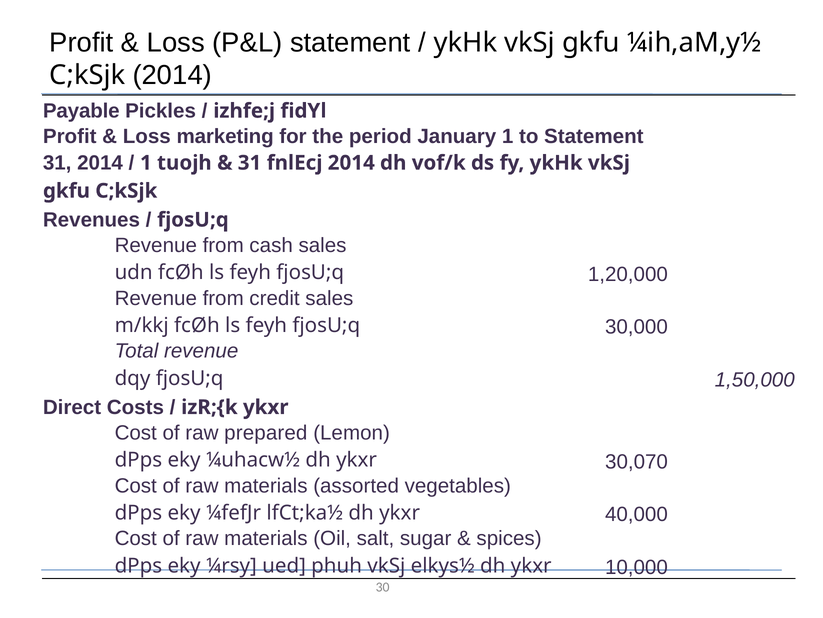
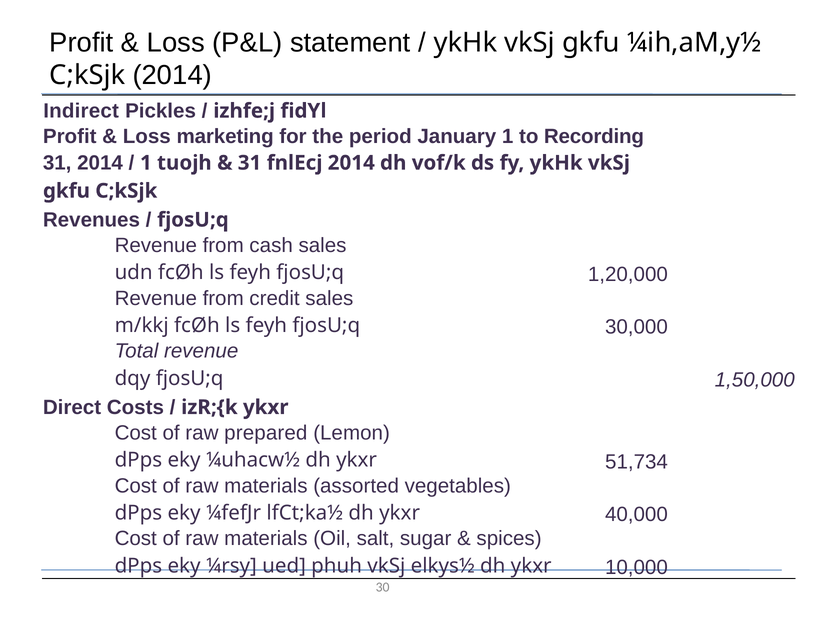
Payable: Payable -> Indirect (81, 111)
to Statement: Statement -> Recording (594, 136)
30,070: 30,070 -> 51,734 (636, 461)
